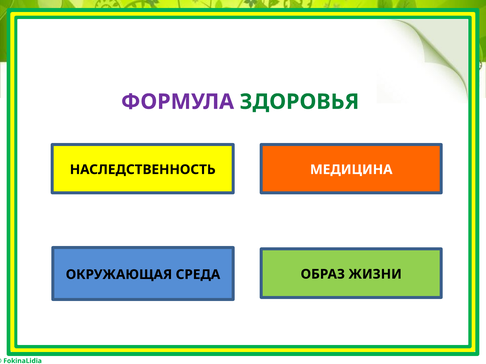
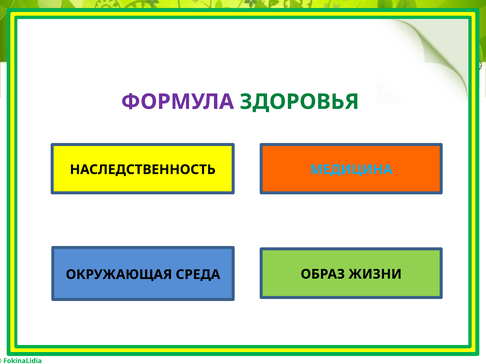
МЕДИЦИНА colour: white -> light blue (351, 170)
